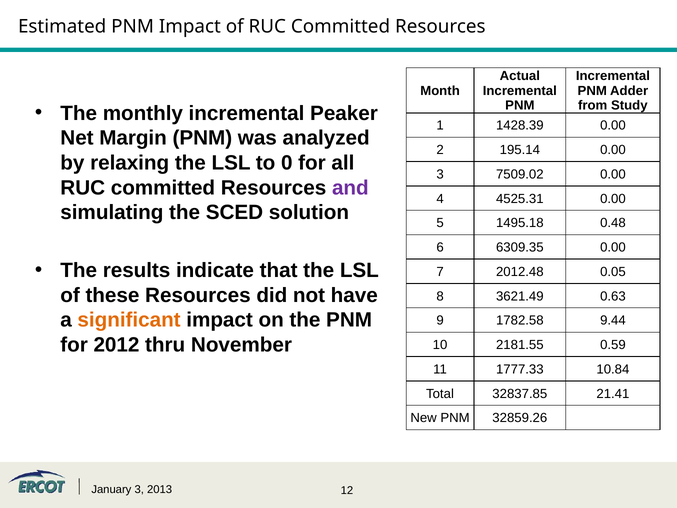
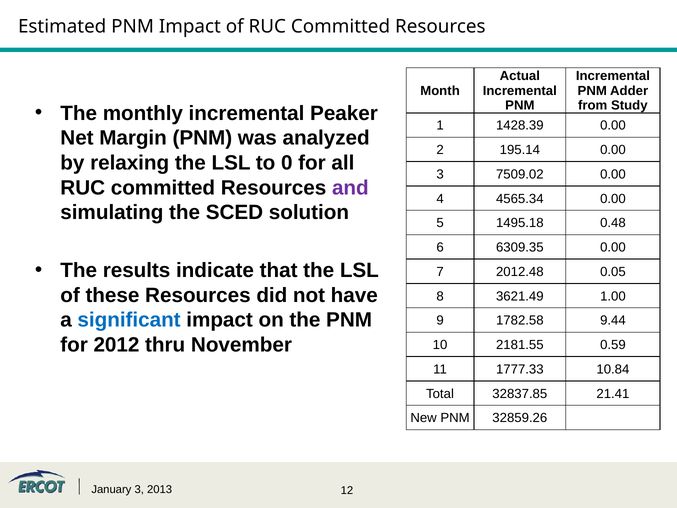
4525.31: 4525.31 -> 4565.34 (520, 199)
0.63: 0.63 -> 1.00 (613, 296)
significant colour: orange -> blue (129, 320)
